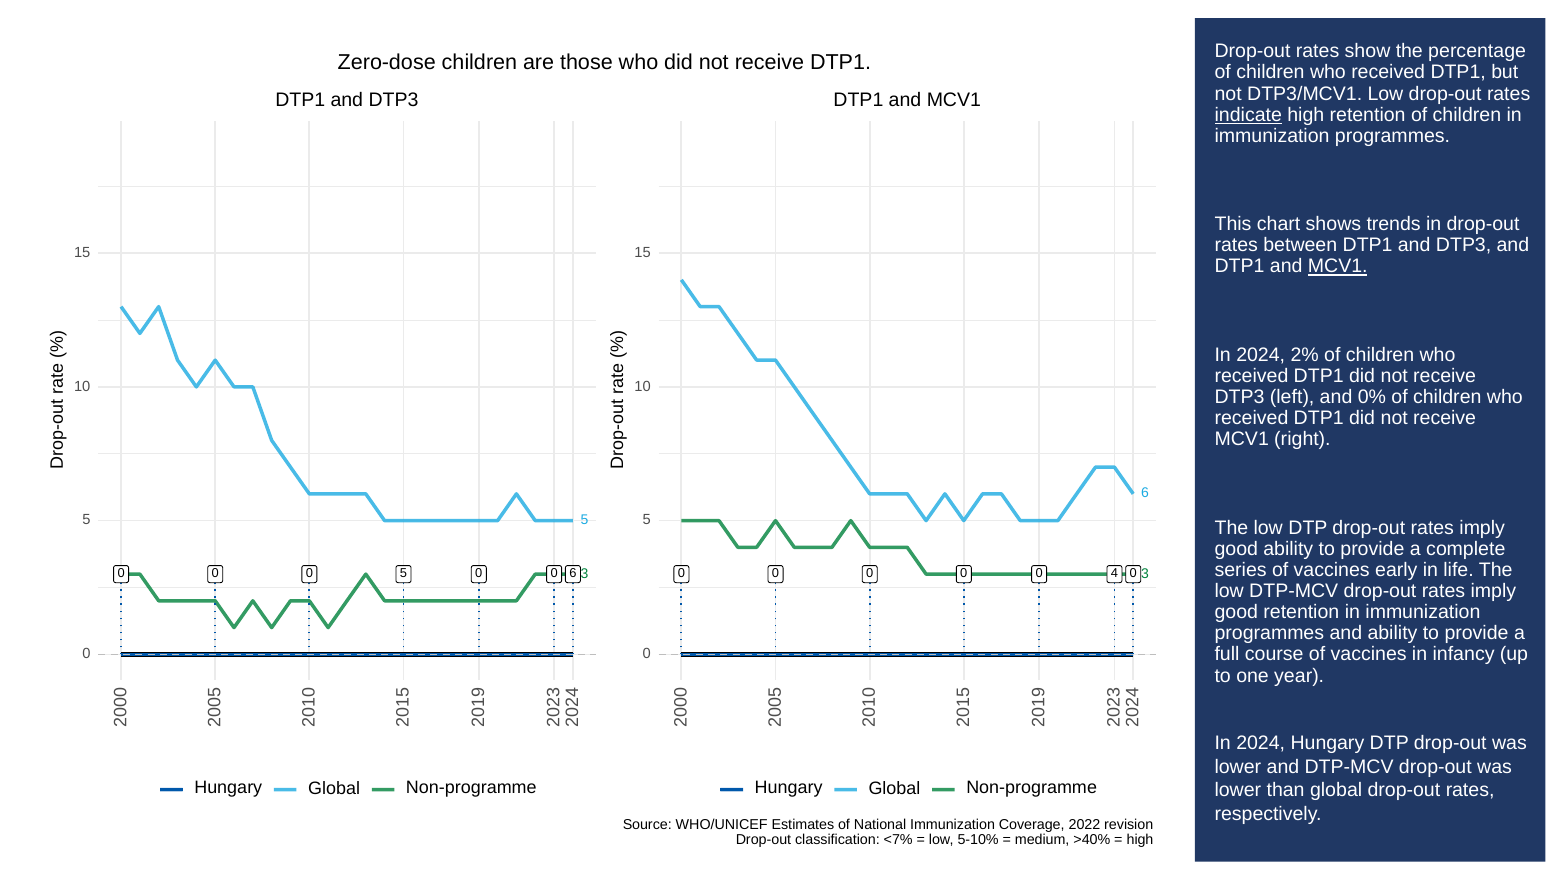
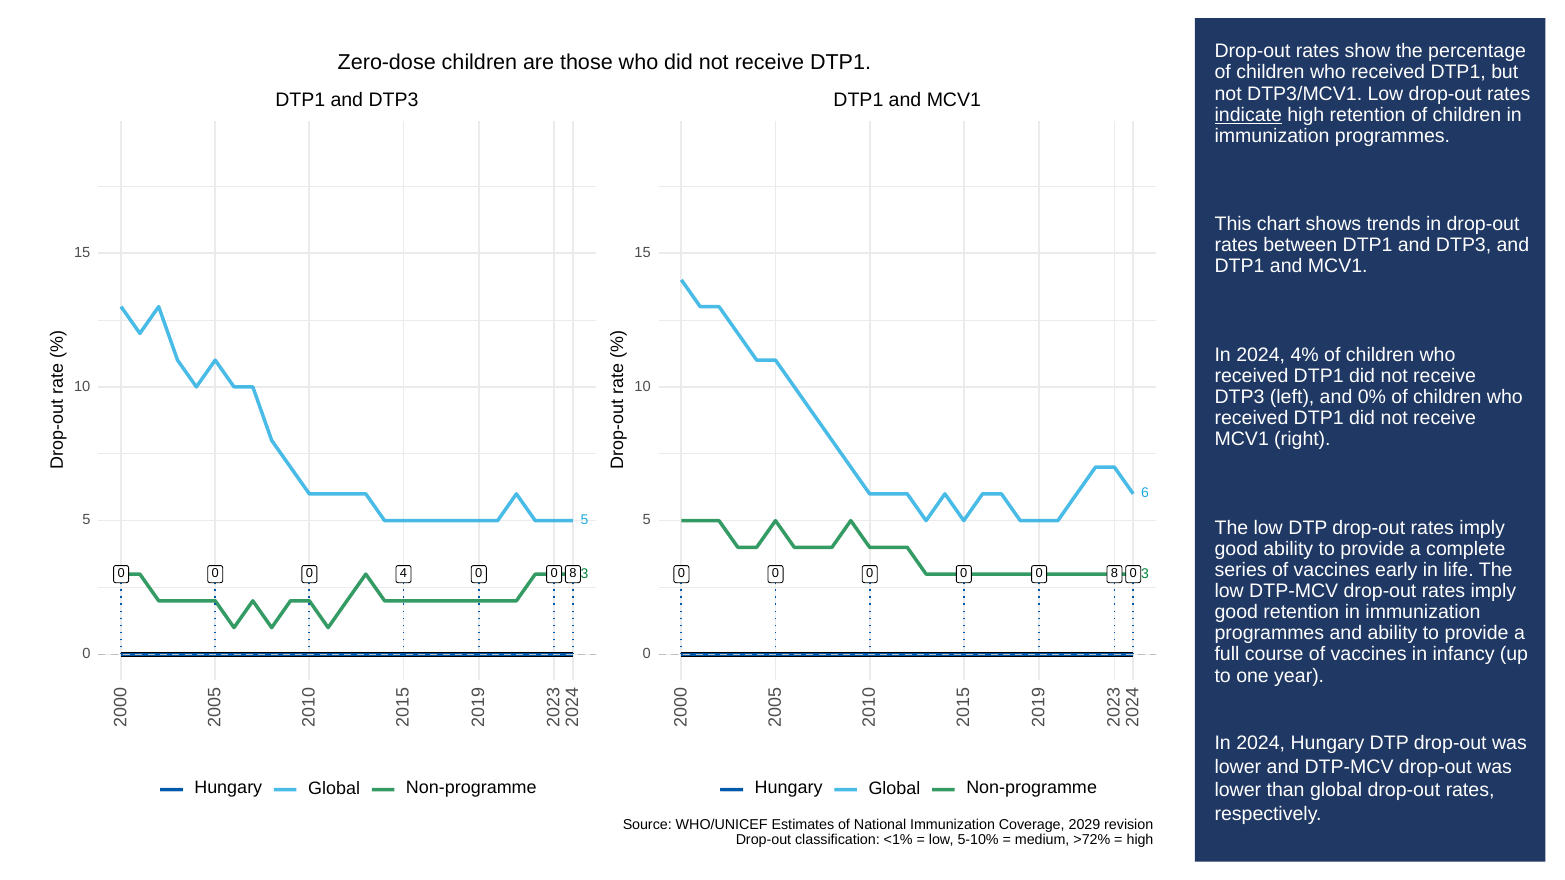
MCV1 underline: present -> none (1338, 267)
2%: 2% -> 4% (1305, 355)
0 0 0 5: 5 -> 4 (403, 574)
6: 6 -> 8 (573, 574)
0 0 0 4: 4 -> 8 (1114, 574)
2022: 2022 -> 2029 (1084, 825)
<7%: <7% -> <1% (898, 841)
>40%: >40% -> >72% (1092, 841)
